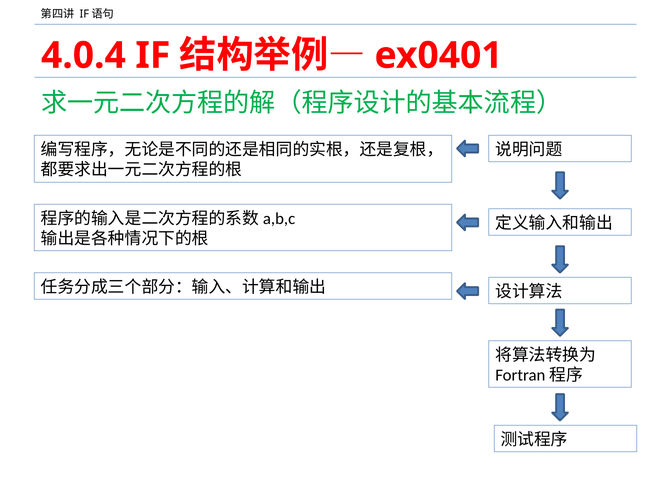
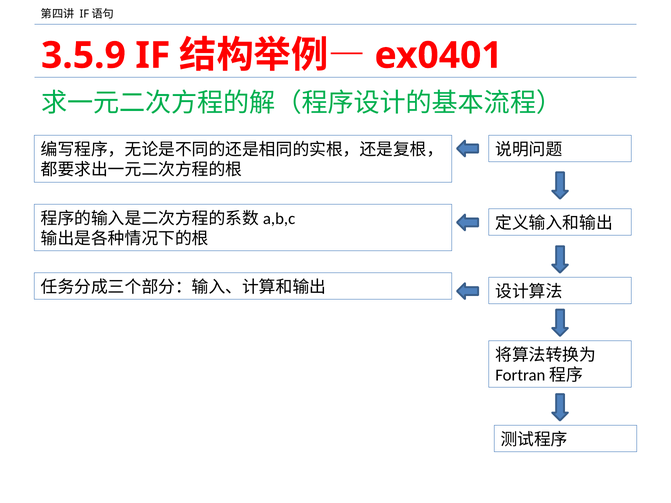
4.0.4: 4.0.4 -> 3.5.9 (83, 56)
